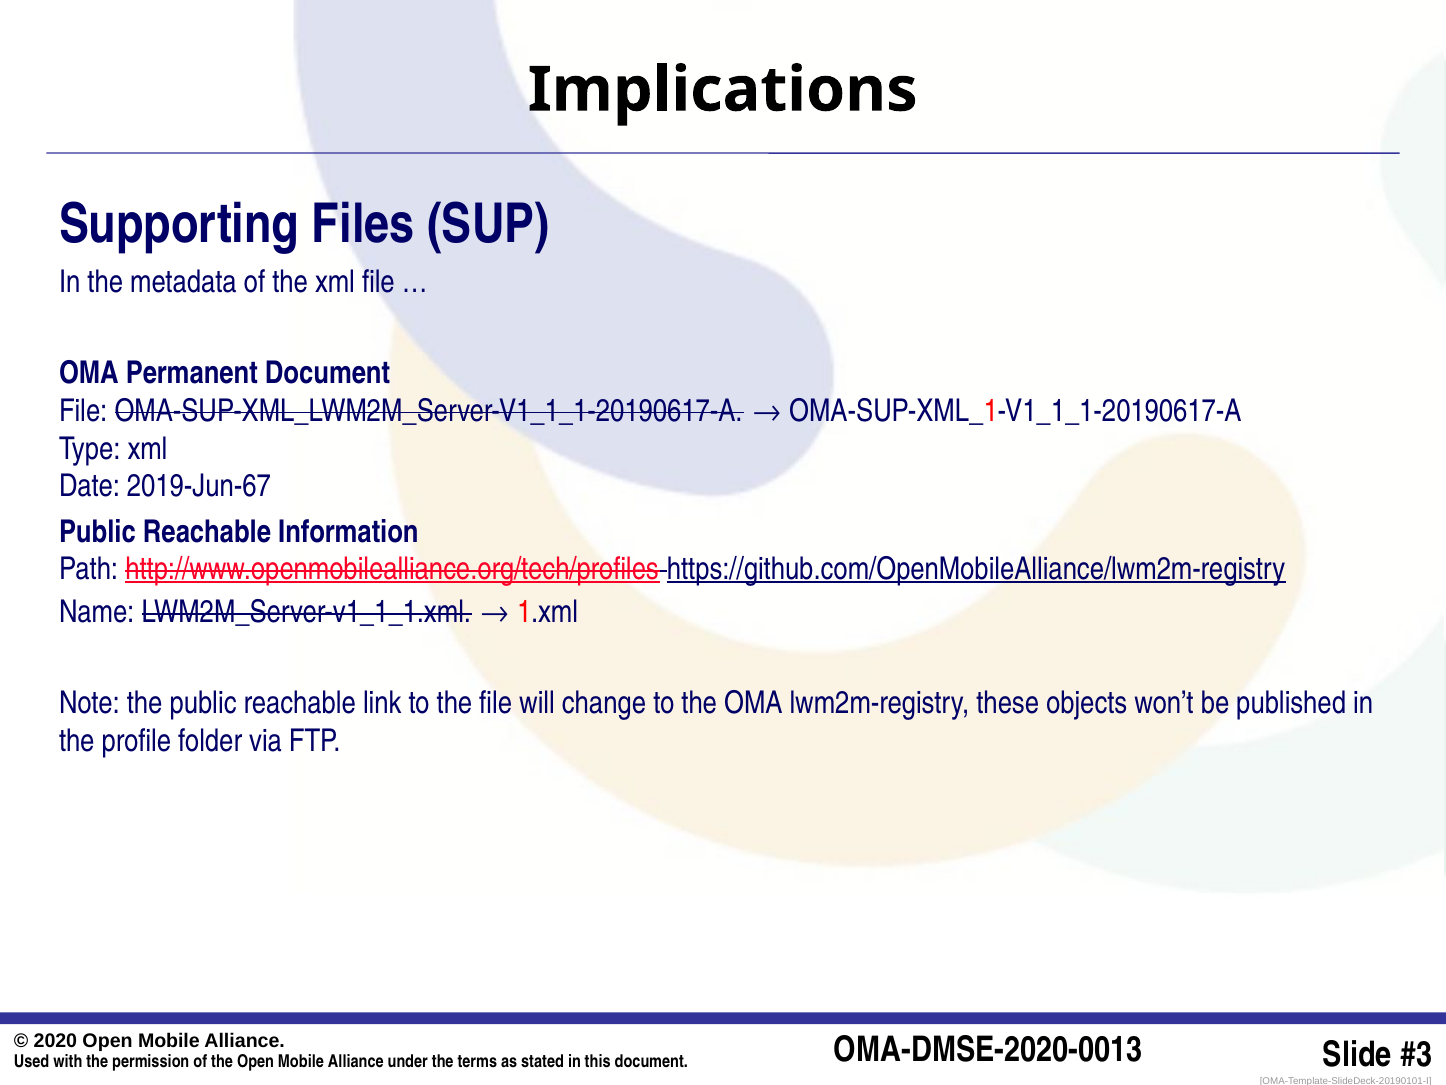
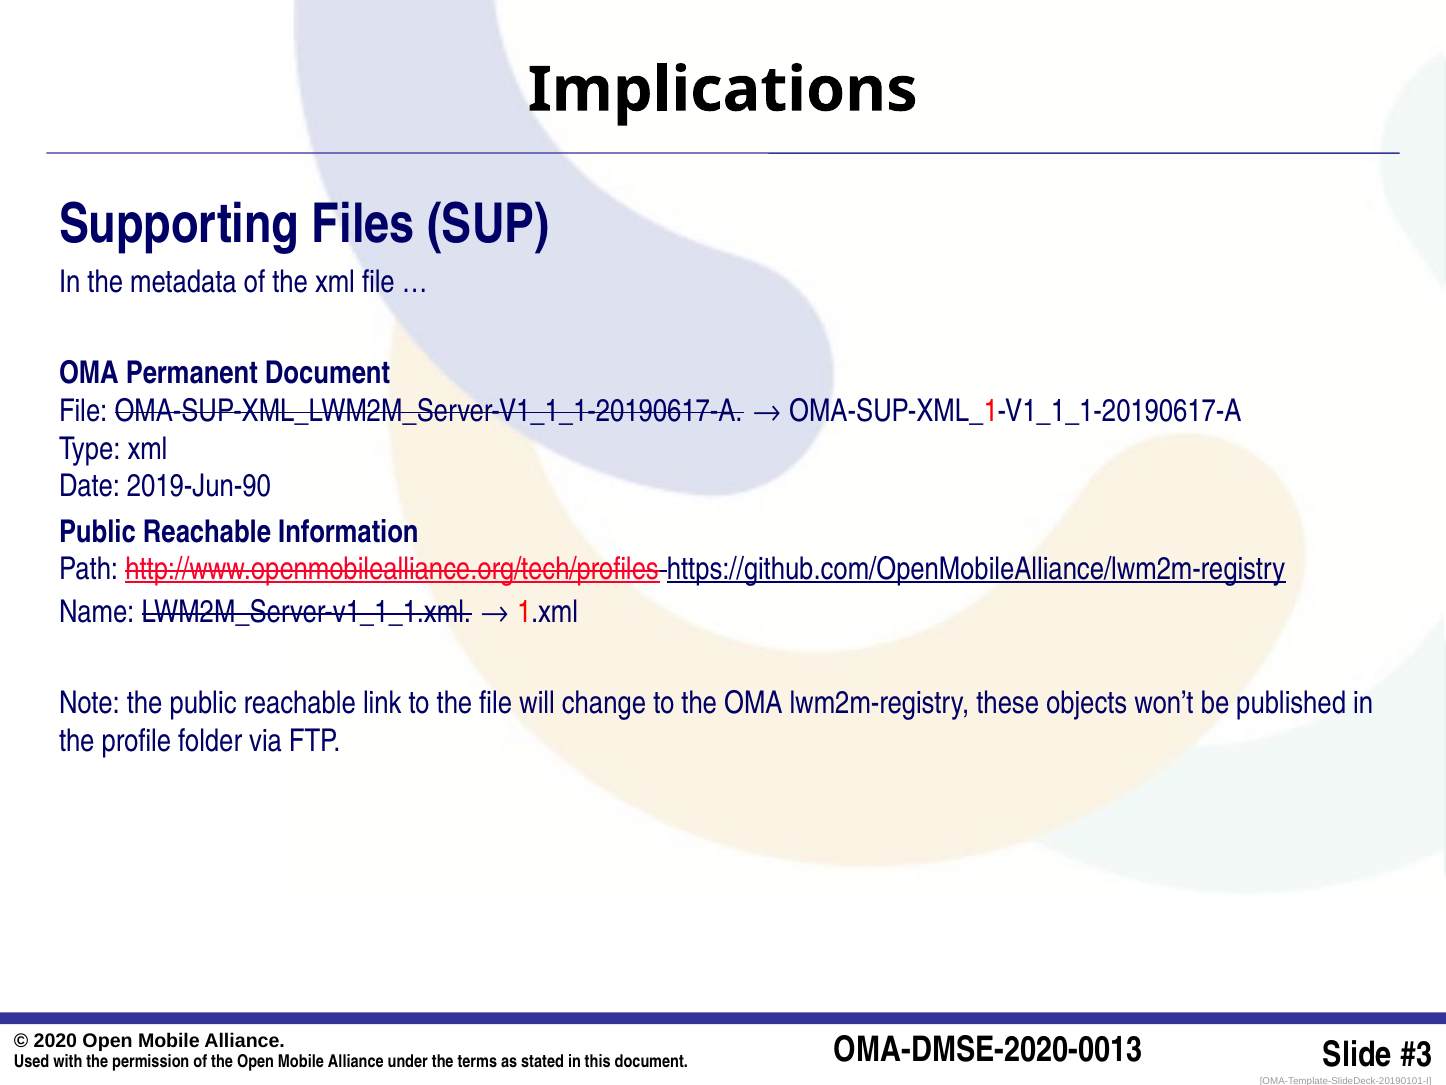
2019-Jun-67: 2019-Jun-67 -> 2019-Jun-90 (199, 486)
